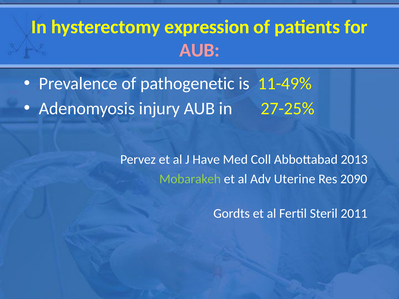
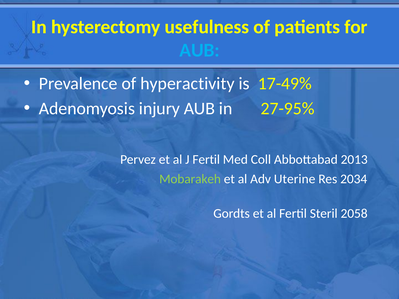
expression: expression -> usefulness (207, 27)
AUB colour: pink -> light blue (200, 50)
pathogenetic: pathogenetic -> hyperactivity (187, 84)
11-49%: 11-49% -> 17-49% (285, 84)
27-25%: 27-25% -> 27-95% (288, 109)
J Have: Have -> Fertil (206, 160)
2090: 2090 -> 2034 (354, 179)
2011: 2011 -> 2058 (354, 214)
